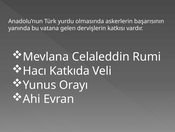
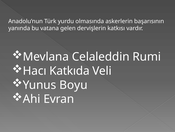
Orayı: Orayı -> Boyu (73, 85)
